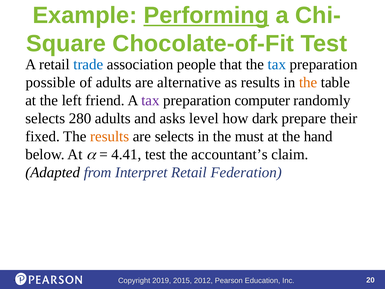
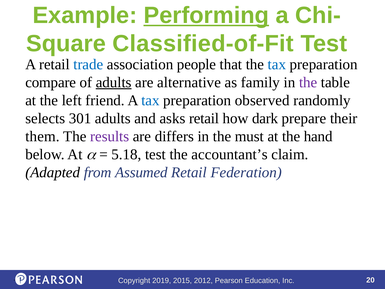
Chocolate-of-Fit: Chocolate-of-Fit -> Classified-of-Fit (203, 44)
possible: possible -> compare (51, 82)
adults underline: none -> present (114, 82)
as results: results -> family (260, 82)
the colour: orange -> purple (308, 82)
tax colour: purple -> blue (150, 100)
computer: computer -> observed (262, 100)
280: 280 -> 301 (80, 118)
asks level: level -> retail (204, 118)
fixed: fixed -> them (42, 136)
results colour: orange -> purple (110, 136)
are selects: selects -> differs (174, 136)
4.41: 4.41 -> 5.18 (126, 154)
Interpret: Interpret -> Assumed (141, 172)
